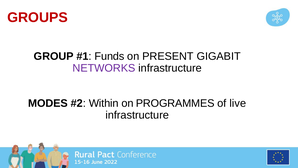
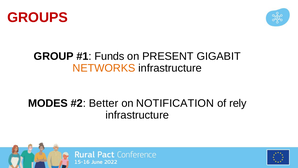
NETWORKS colour: purple -> orange (104, 68)
Within: Within -> Better (104, 103)
PROGRAMMES: PROGRAMMES -> NOTIFICATION (175, 103)
live: live -> rely (238, 103)
